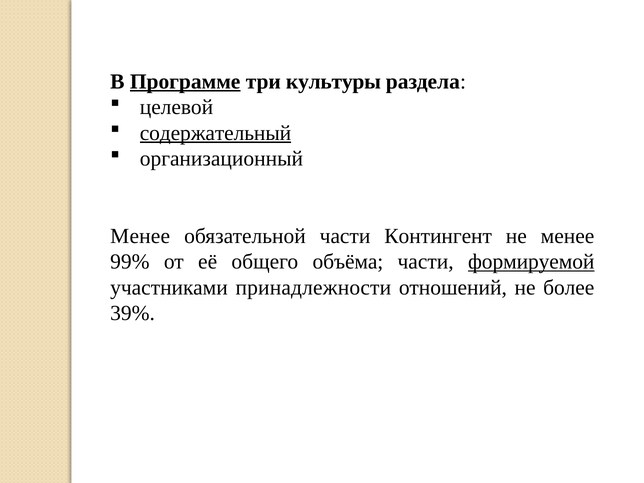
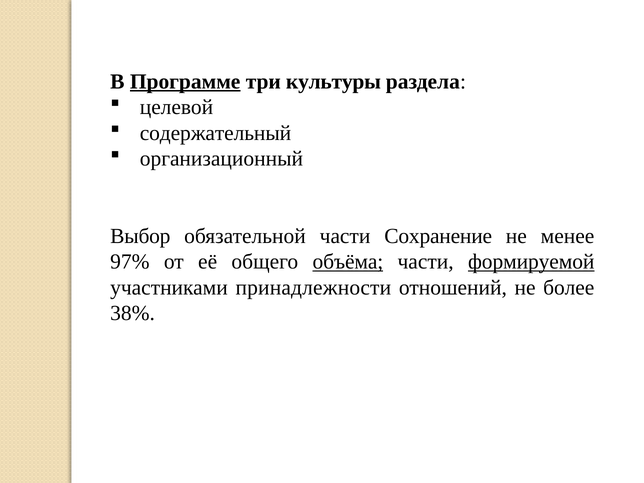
содержательный underline: present -> none (215, 133)
Менее: Менее -> Выбор (140, 236)
Контингент: Контингент -> Сохранение (438, 236)
99%: 99% -> 97% (130, 262)
объёма underline: none -> present (348, 262)
39%: 39% -> 38% (133, 313)
